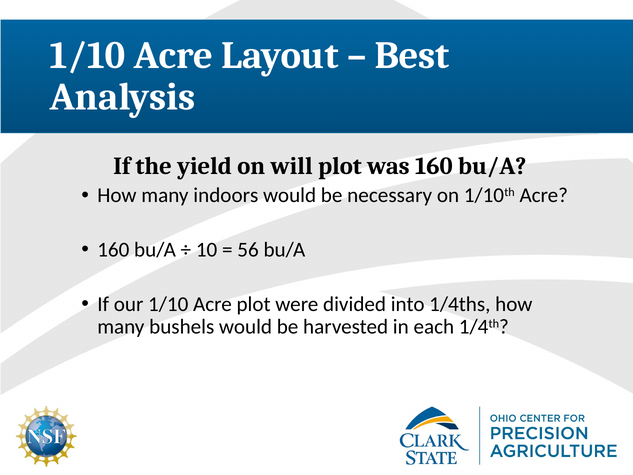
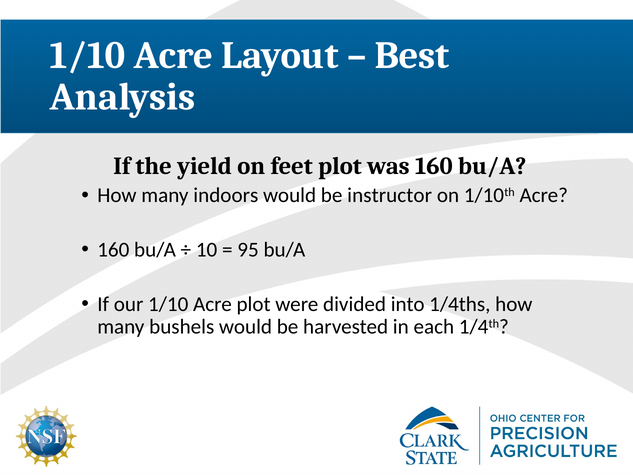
will: will -> feet (292, 166)
necessary: necessary -> instructor (390, 195)
56: 56 -> 95 (248, 250)
